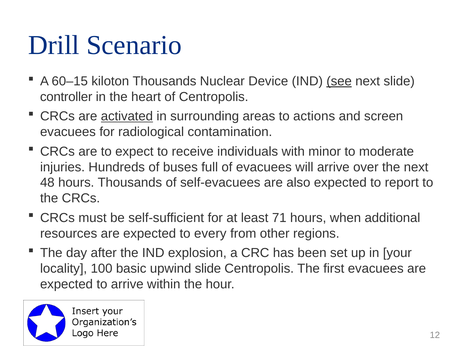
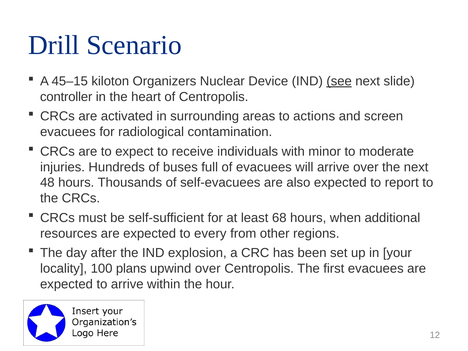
60–15: 60–15 -> 45–15 (70, 81)
kiloton Thousands: Thousands -> Organizers (164, 81)
activated underline: present -> none (127, 116)
71: 71 -> 68 (279, 218)
basic: basic -> plans (131, 269)
upwind slide: slide -> over (208, 269)
